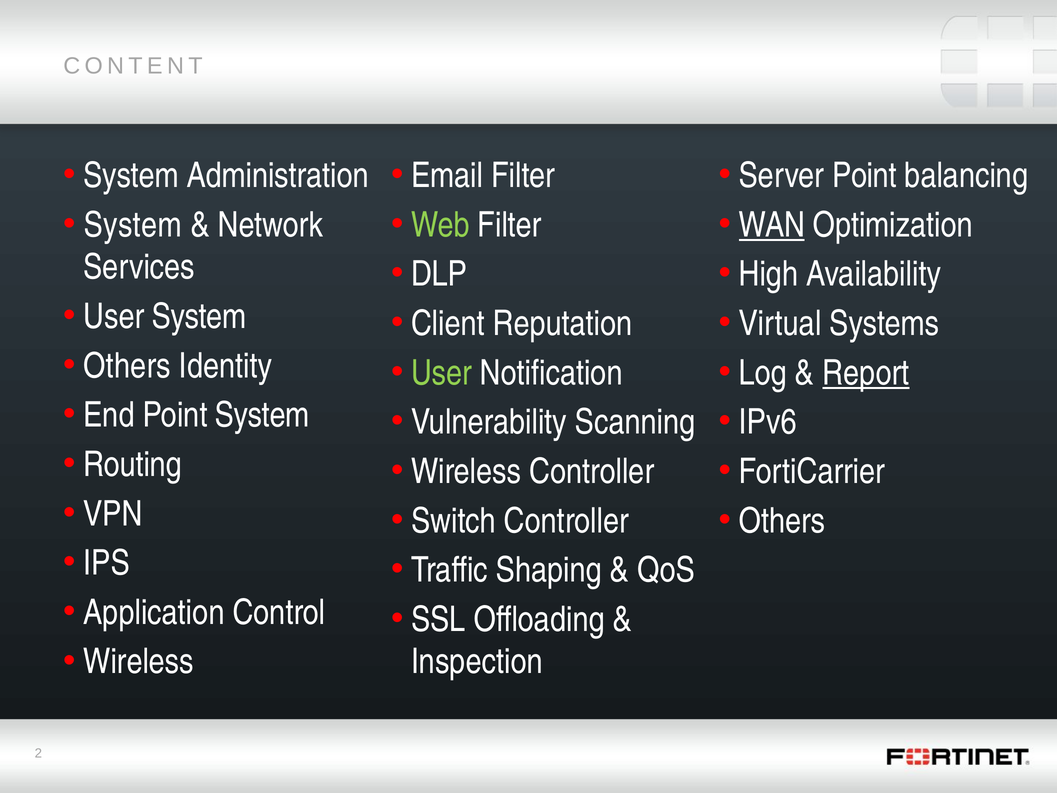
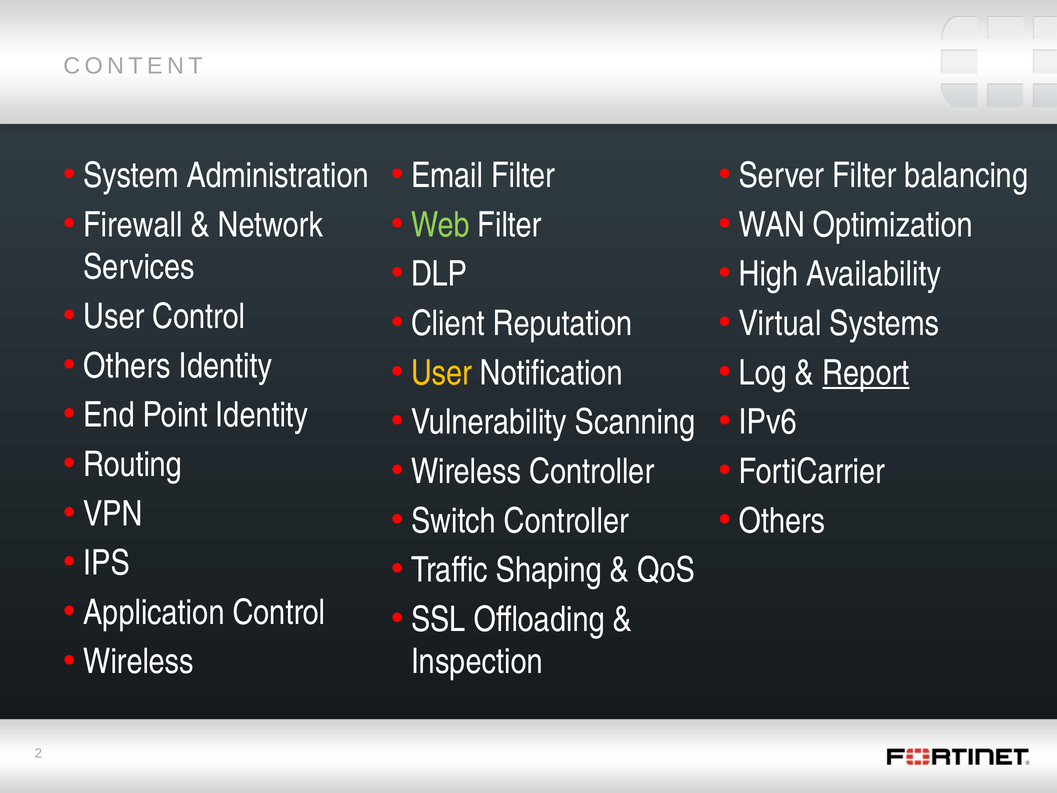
Server Point: Point -> Filter (864, 176)
System: System -> Firewall (133, 225)
WAN underline: present -> none (772, 225)
User System: System -> Control (199, 316)
User colour: light green -> yellow (442, 373)
Point System: System -> Identity (262, 415)
